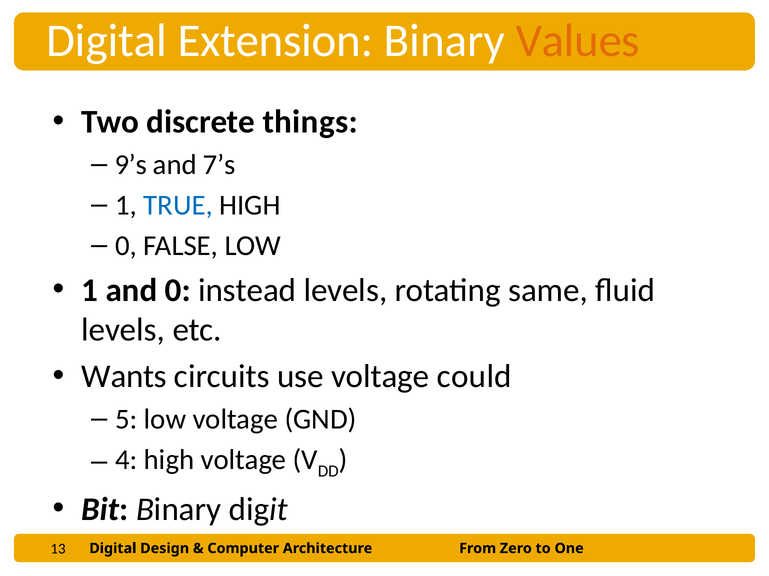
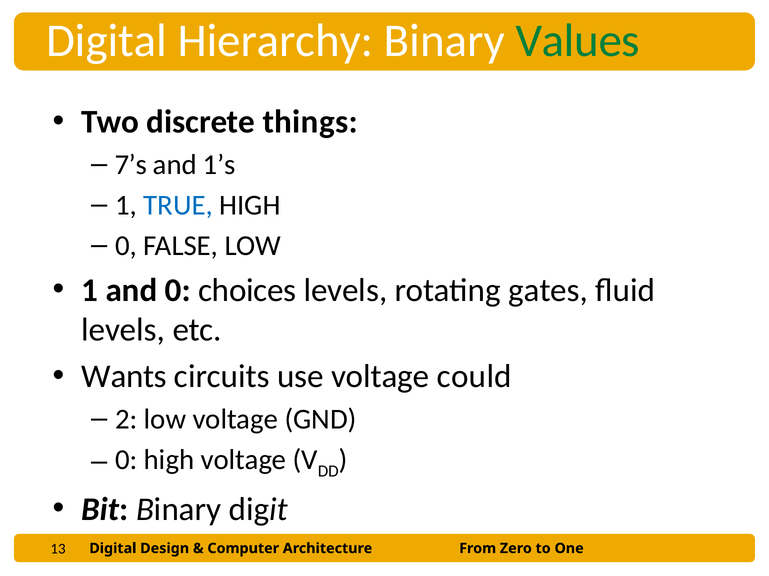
Extension: Extension -> Hierarchy (275, 41)
Values colour: orange -> green (578, 41)
9’s: 9’s -> 7’s (131, 165)
7’s: 7’s -> 1’s (219, 165)
instead: instead -> choices (247, 291)
same: same -> gates (548, 291)
5: 5 -> 2 (126, 420)
4: 4 -> 0 (126, 461)
